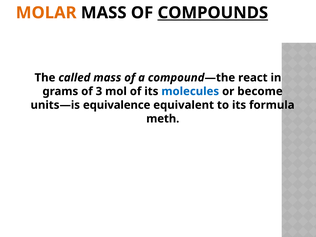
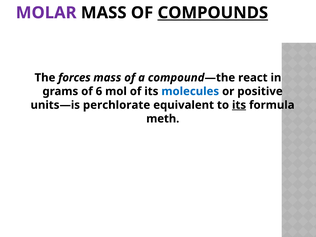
MOLAR colour: orange -> purple (46, 13)
called: called -> forces (74, 78)
3: 3 -> 6 (99, 91)
become: become -> positive (260, 91)
equivalence: equivalence -> perchlorate (117, 105)
its underline: none -> present (239, 105)
